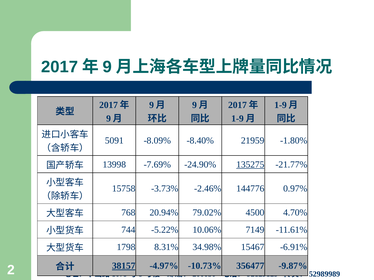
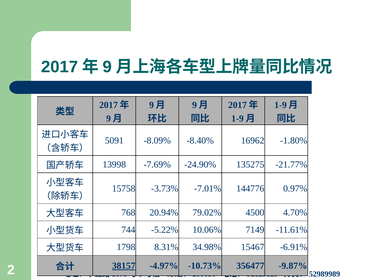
21959: 21959 -> 16962 (253, 141)
135275 underline: present -> none (250, 165)
-2.46%: -2.46% -> -7.01% (208, 189)
